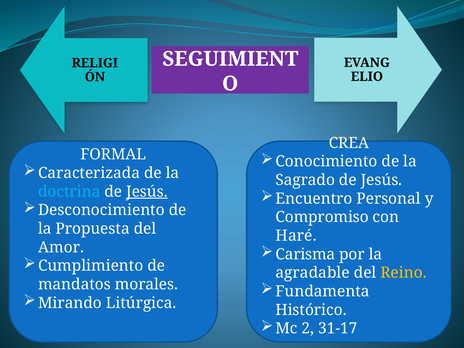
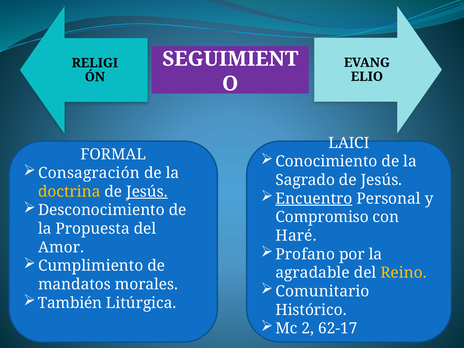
CREA: CREA -> LAICI (349, 143)
Caracterizada: Caracterizada -> Consagración (89, 173)
doctrina colour: light blue -> yellow (69, 192)
Encuentro underline: none -> present (314, 199)
Carisma: Carisma -> Profano (305, 254)
Fundamenta: Fundamenta -> Comunitario (323, 291)
Mirando: Mirando -> También (70, 303)
31-17: 31-17 -> 62-17 (338, 329)
